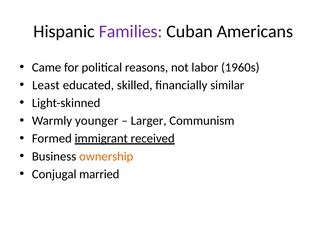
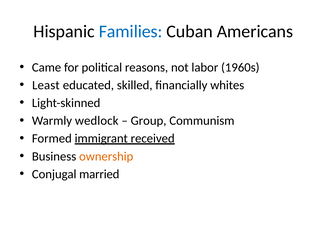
Families colour: purple -> blue (131, 32)
similar: similar -> whites (227, 85)
younger: younger -> wedlock (97, 121)
Larger: Larger -> Group (149, 121)
